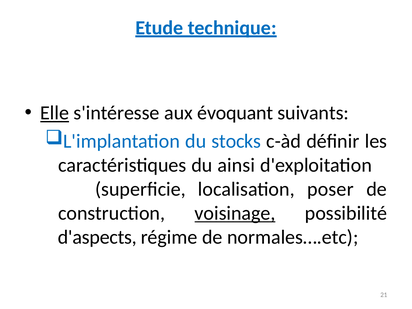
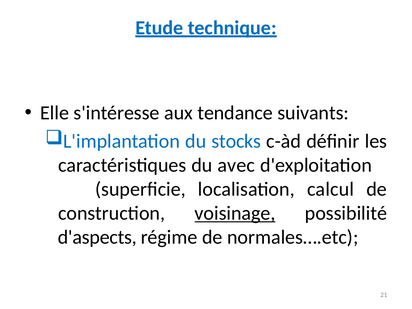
Elle underline: present -> none (55, 113)
évoquant: évoquant -> tendance (235, 113)
ainsi: ainsi -> avec (236, 165)
poser: poser -> calcul (331, 189)
